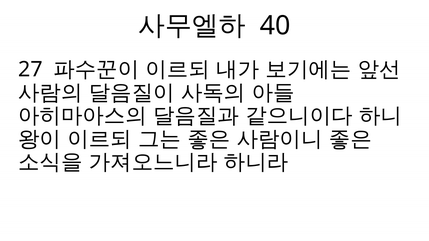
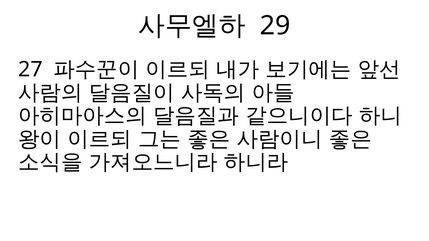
40: 40 -> 29 (275, 26)
